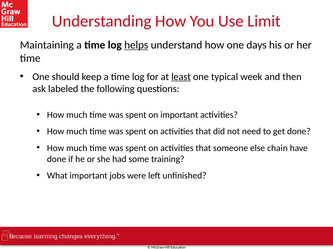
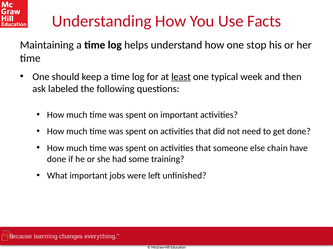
Limit: Limit -> Facts (264, 21)
helps underline: present -> none (136, 45)
days: days -> stop (256, 45)
